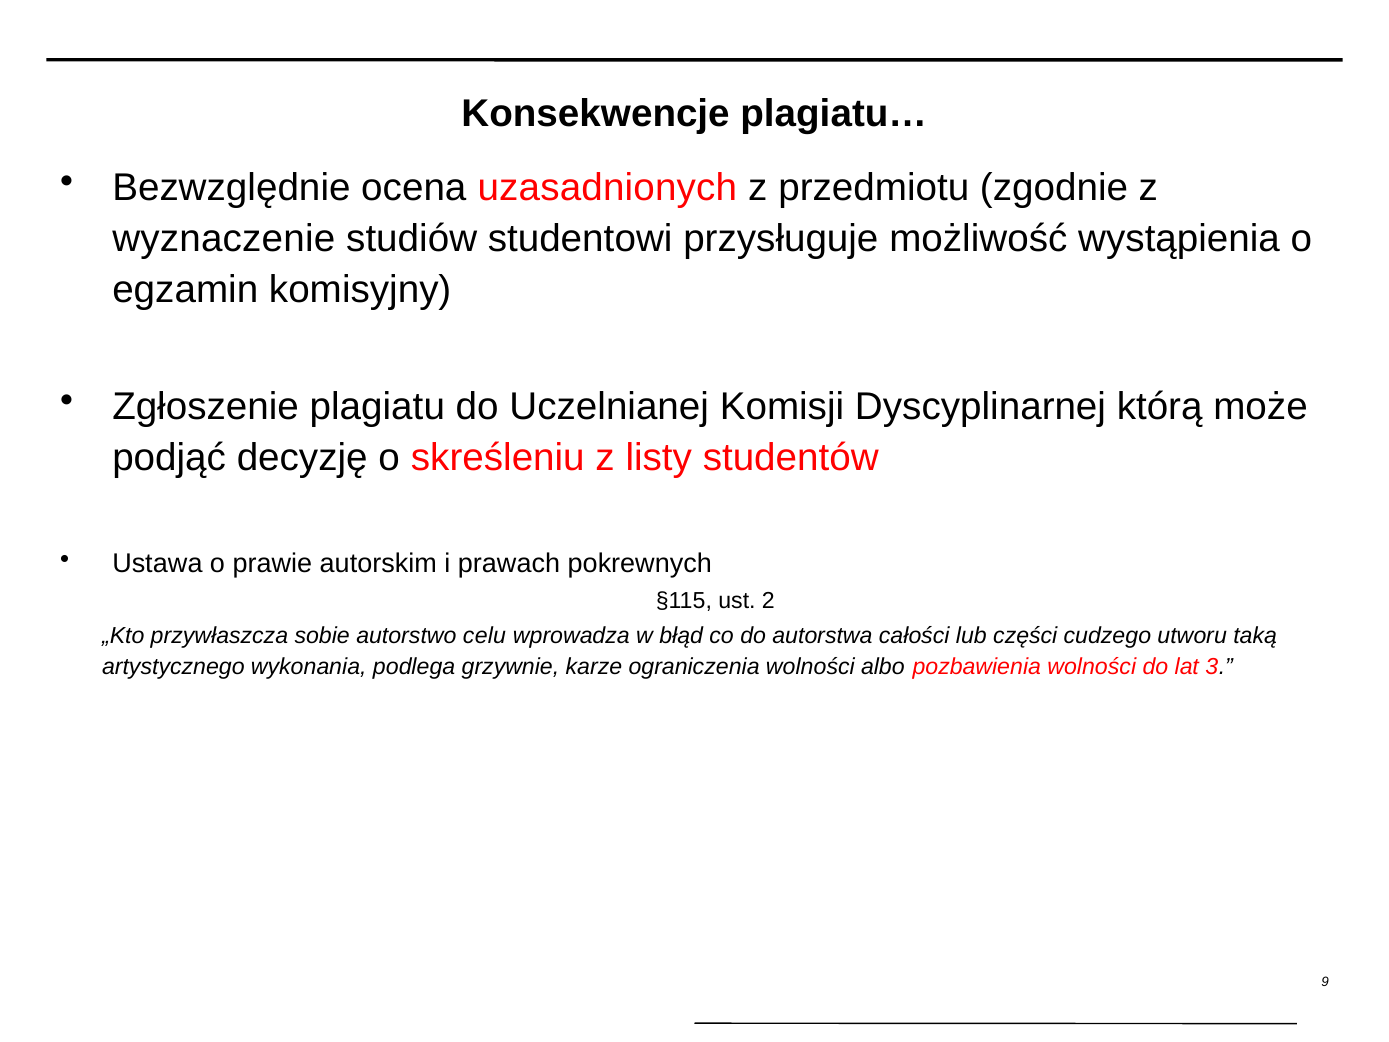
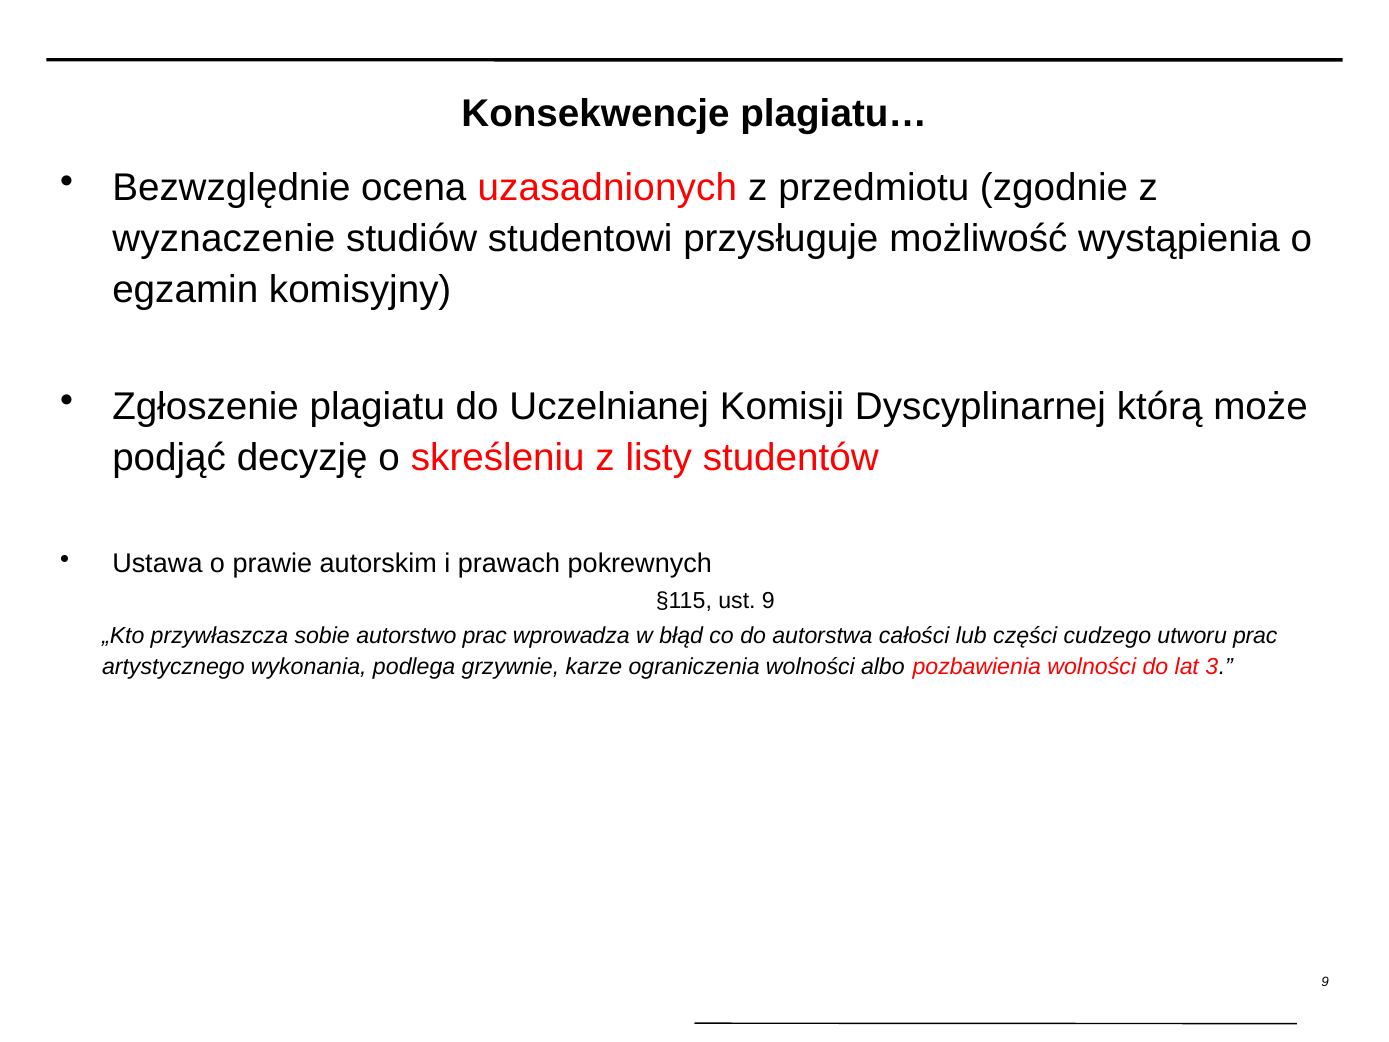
ust 2: 2 -> 9 (768, 601)
autorstwo celu: celu -> prac (485, 636)
utworu taką: taką -> prac (1255, 636)
